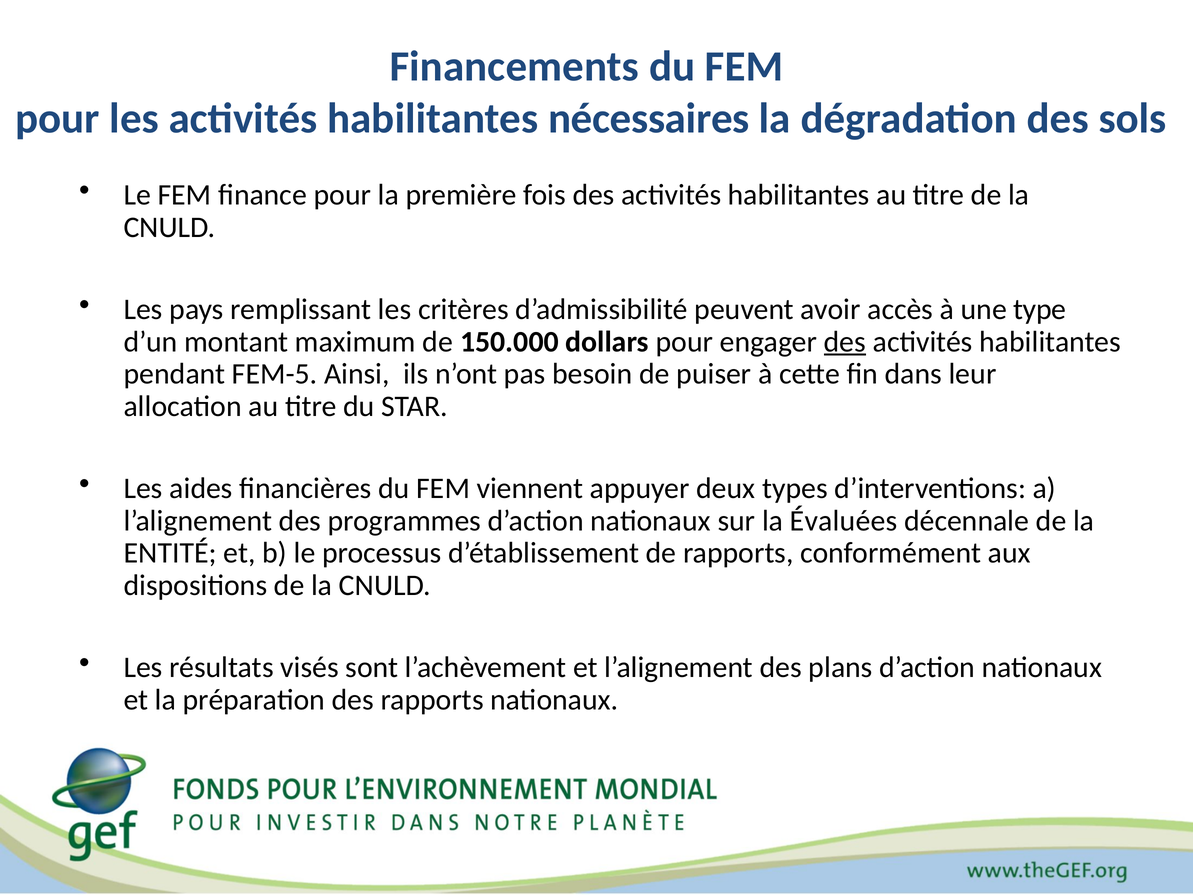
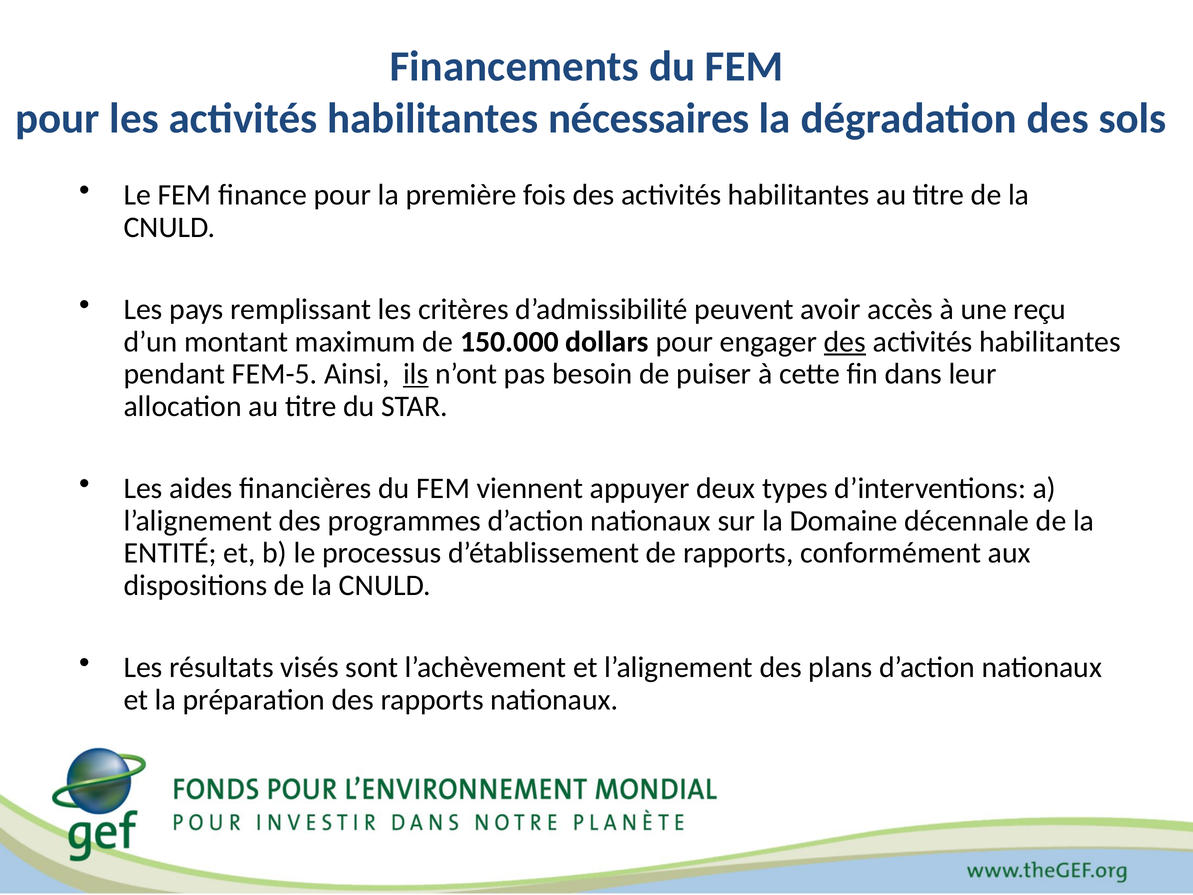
type: type -> reçu (1040, 309)
ils underline: none -> present (416, 374)
Évaluées: Évaluées -> Domaine (844, 521)
